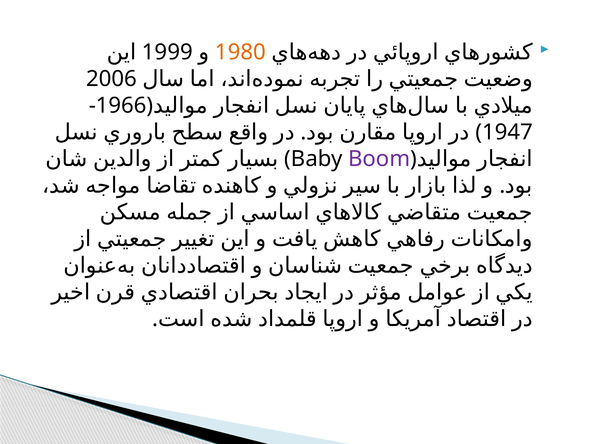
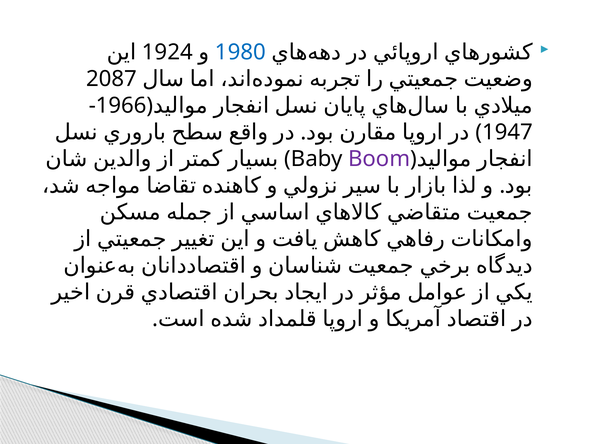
1999: 1999 -> 1924 (167, 52)
1980 colour: orange -> blue (240, 52)
2006: 2006 -> 2087 (111, 79)
